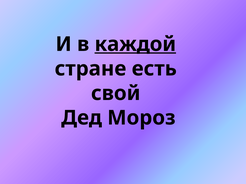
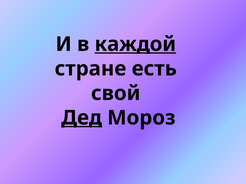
Дед underline: none -> present (82, 118)
